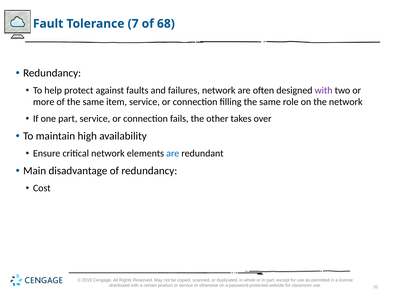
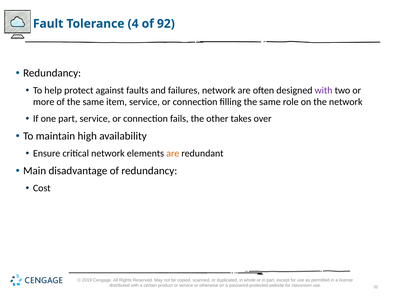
7: 7 -> 4 (133, 24)
68: 68 -> 92 (166, 24)
are colour: blue -> orange (173, 153)
